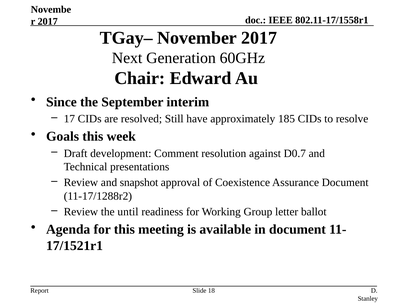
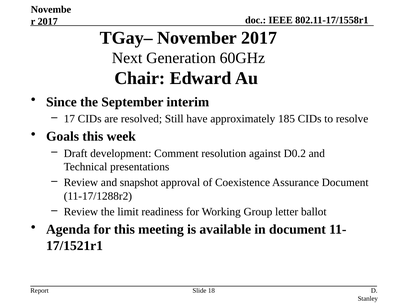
D0.7: D0.7 -> D0.2 (295, 153)
until: until -> limit (128, 212)
